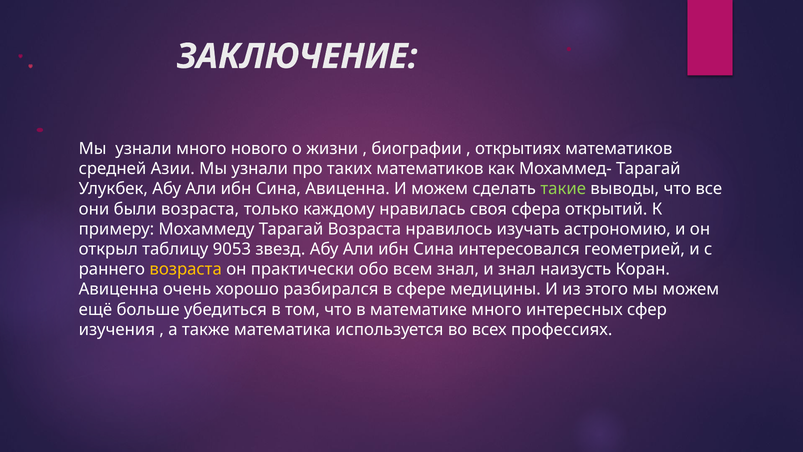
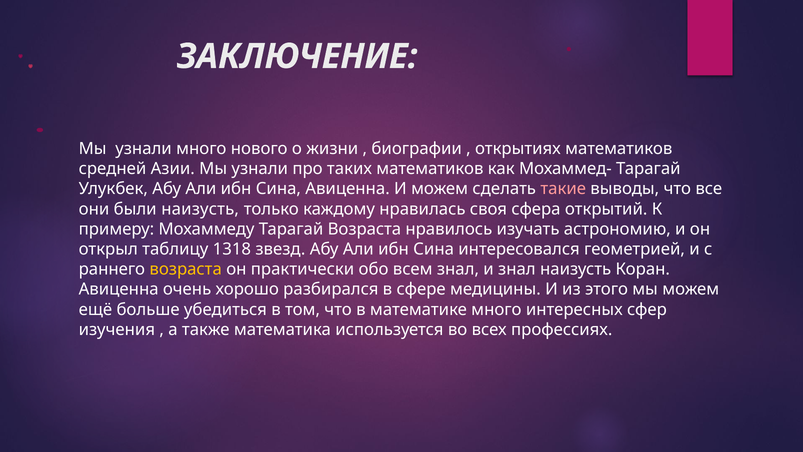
такие colour: light green -> pink (563, 189)
были возраста: возраста -> наизусть (200, 209)
9053: 9053 -> 1318 (232, 249)
